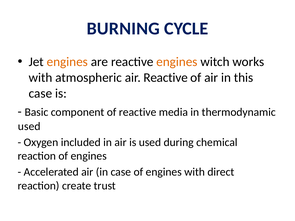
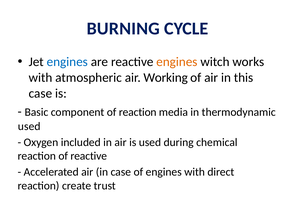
engines colour: orange -> blue (67, 62)
air Reactive: Reactive -> Working (166, 78)
of reactive: reactive -> reaction (138, 112)
reaction of engines: engines -> reactive (89, 156)
